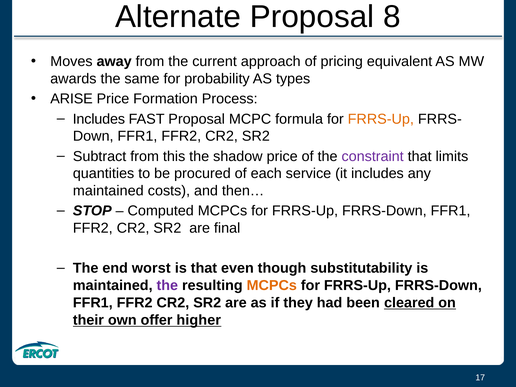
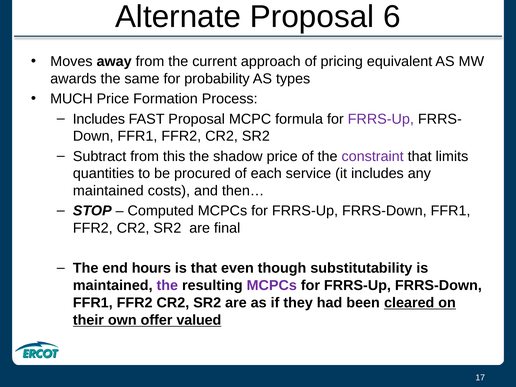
8: 8 -> 6 (392, 17)
ARISE: ARISE -> MUCH (72, 99)
FRRS-Up colour: orange -> purple (381, 119)
worst: worst -> hours (151, 268)
MCPCs colour: orange -> purple (272, 285)
higher: higher -> valued (199, 320)
